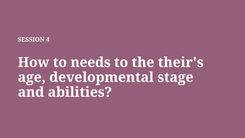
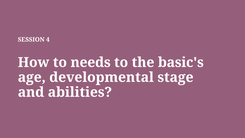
their's: their's -> basic's (181, 62)
